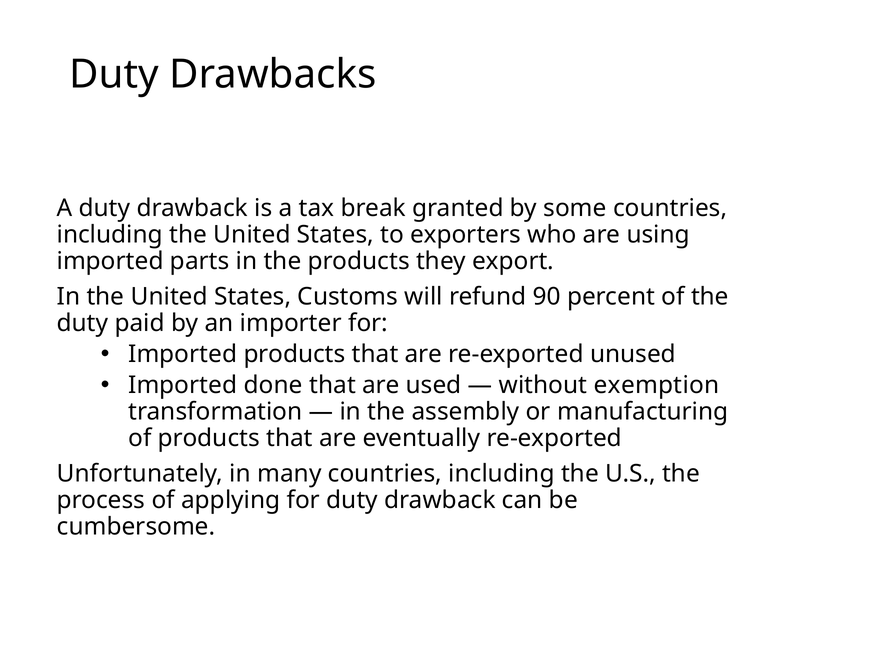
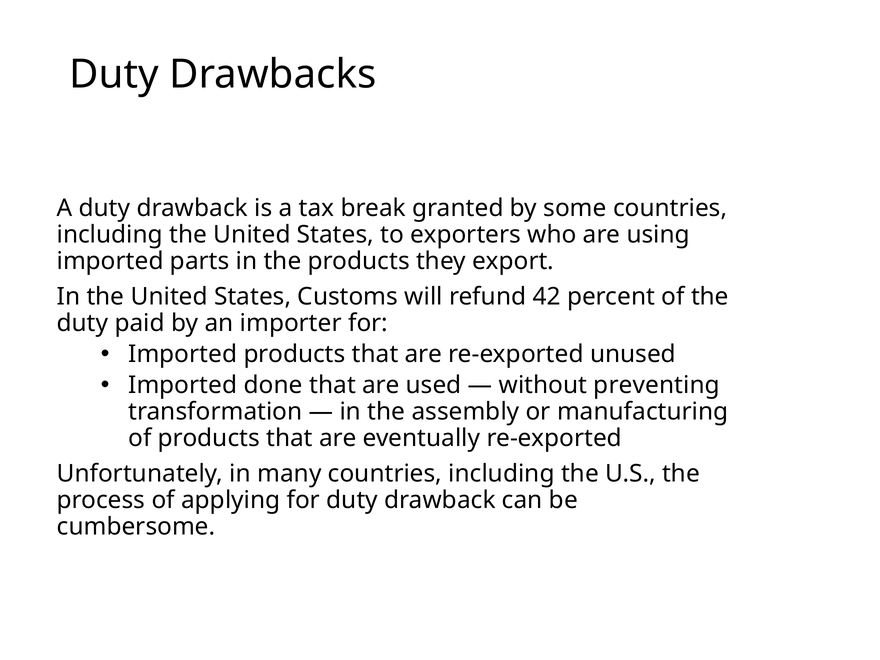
90: 90 -> 42 (547, 297)
exemption: exemption -> preventing (657, 385)
